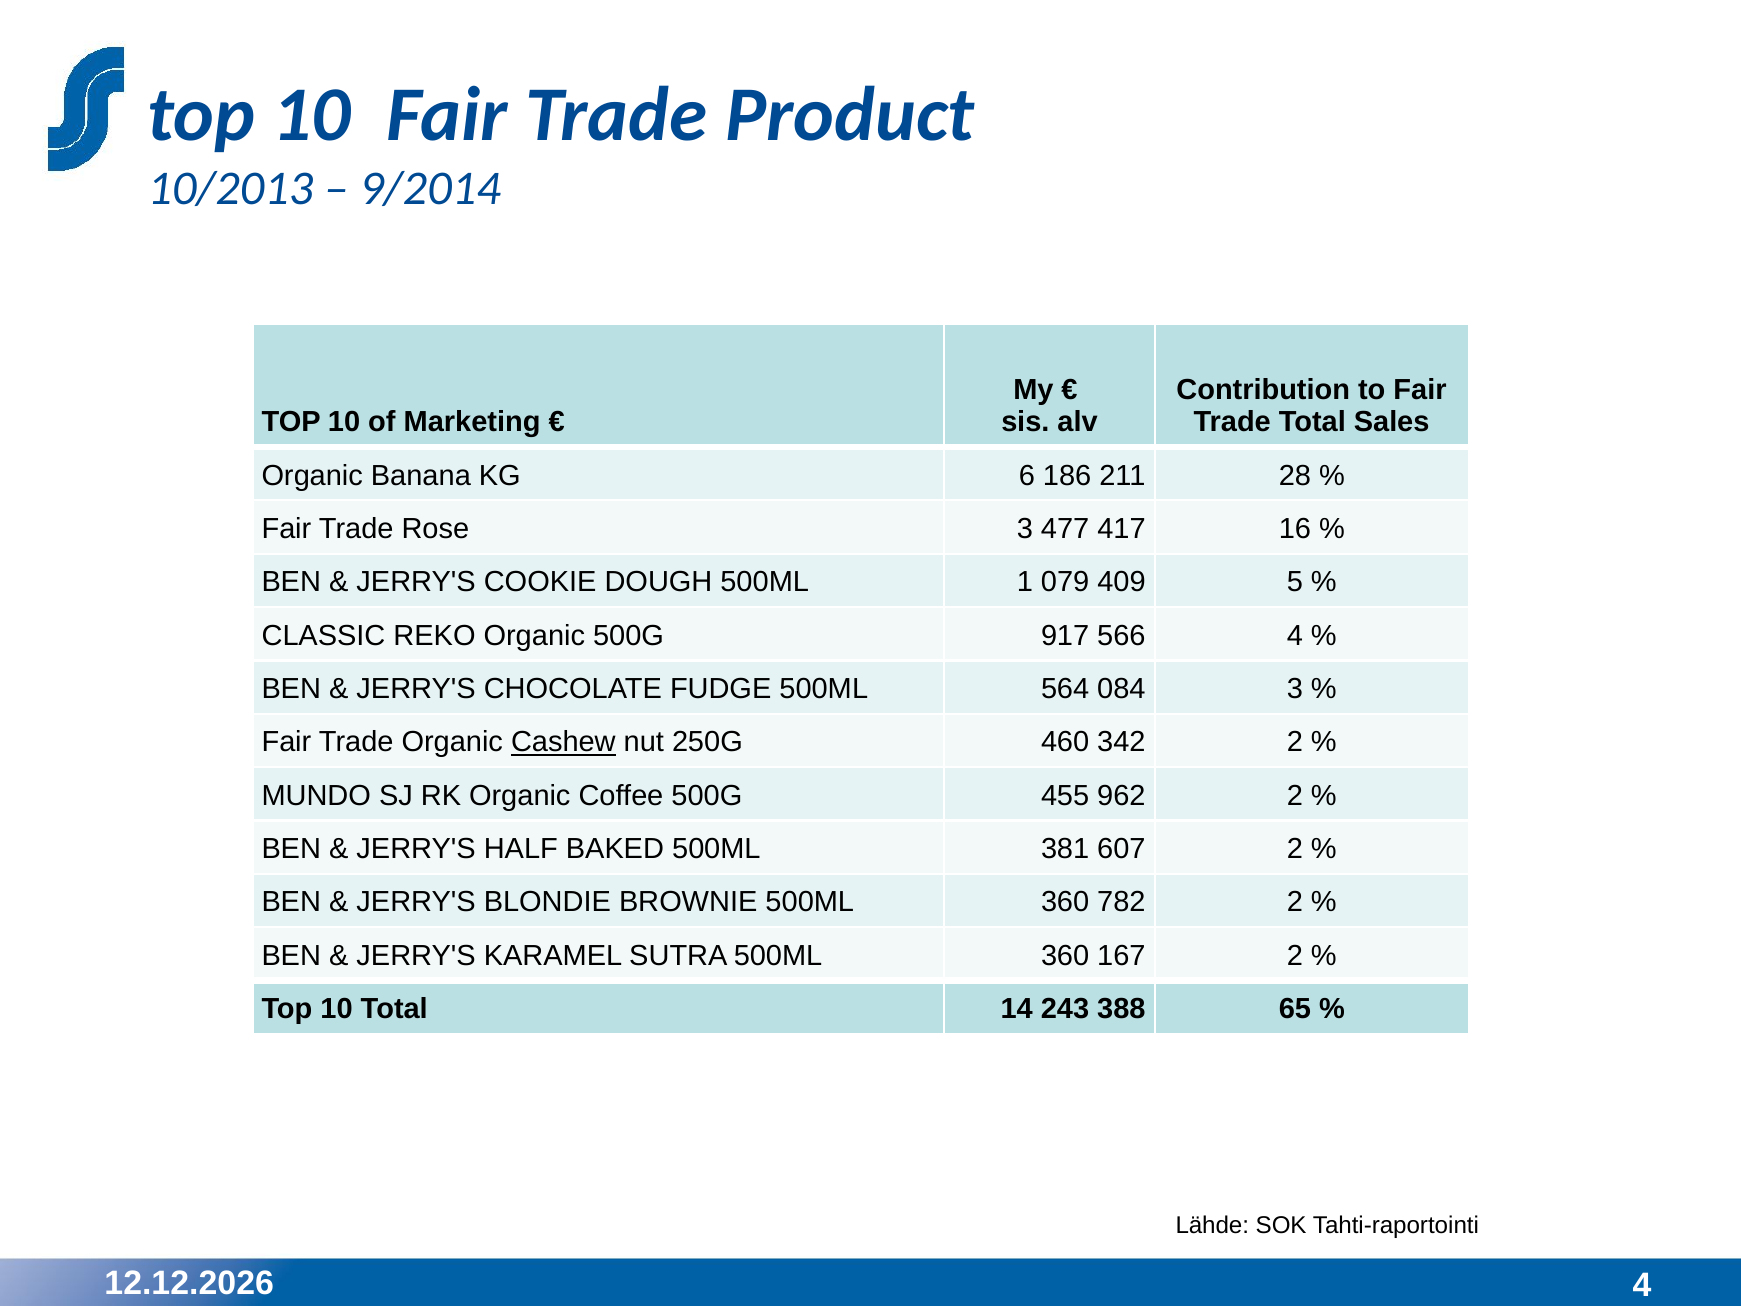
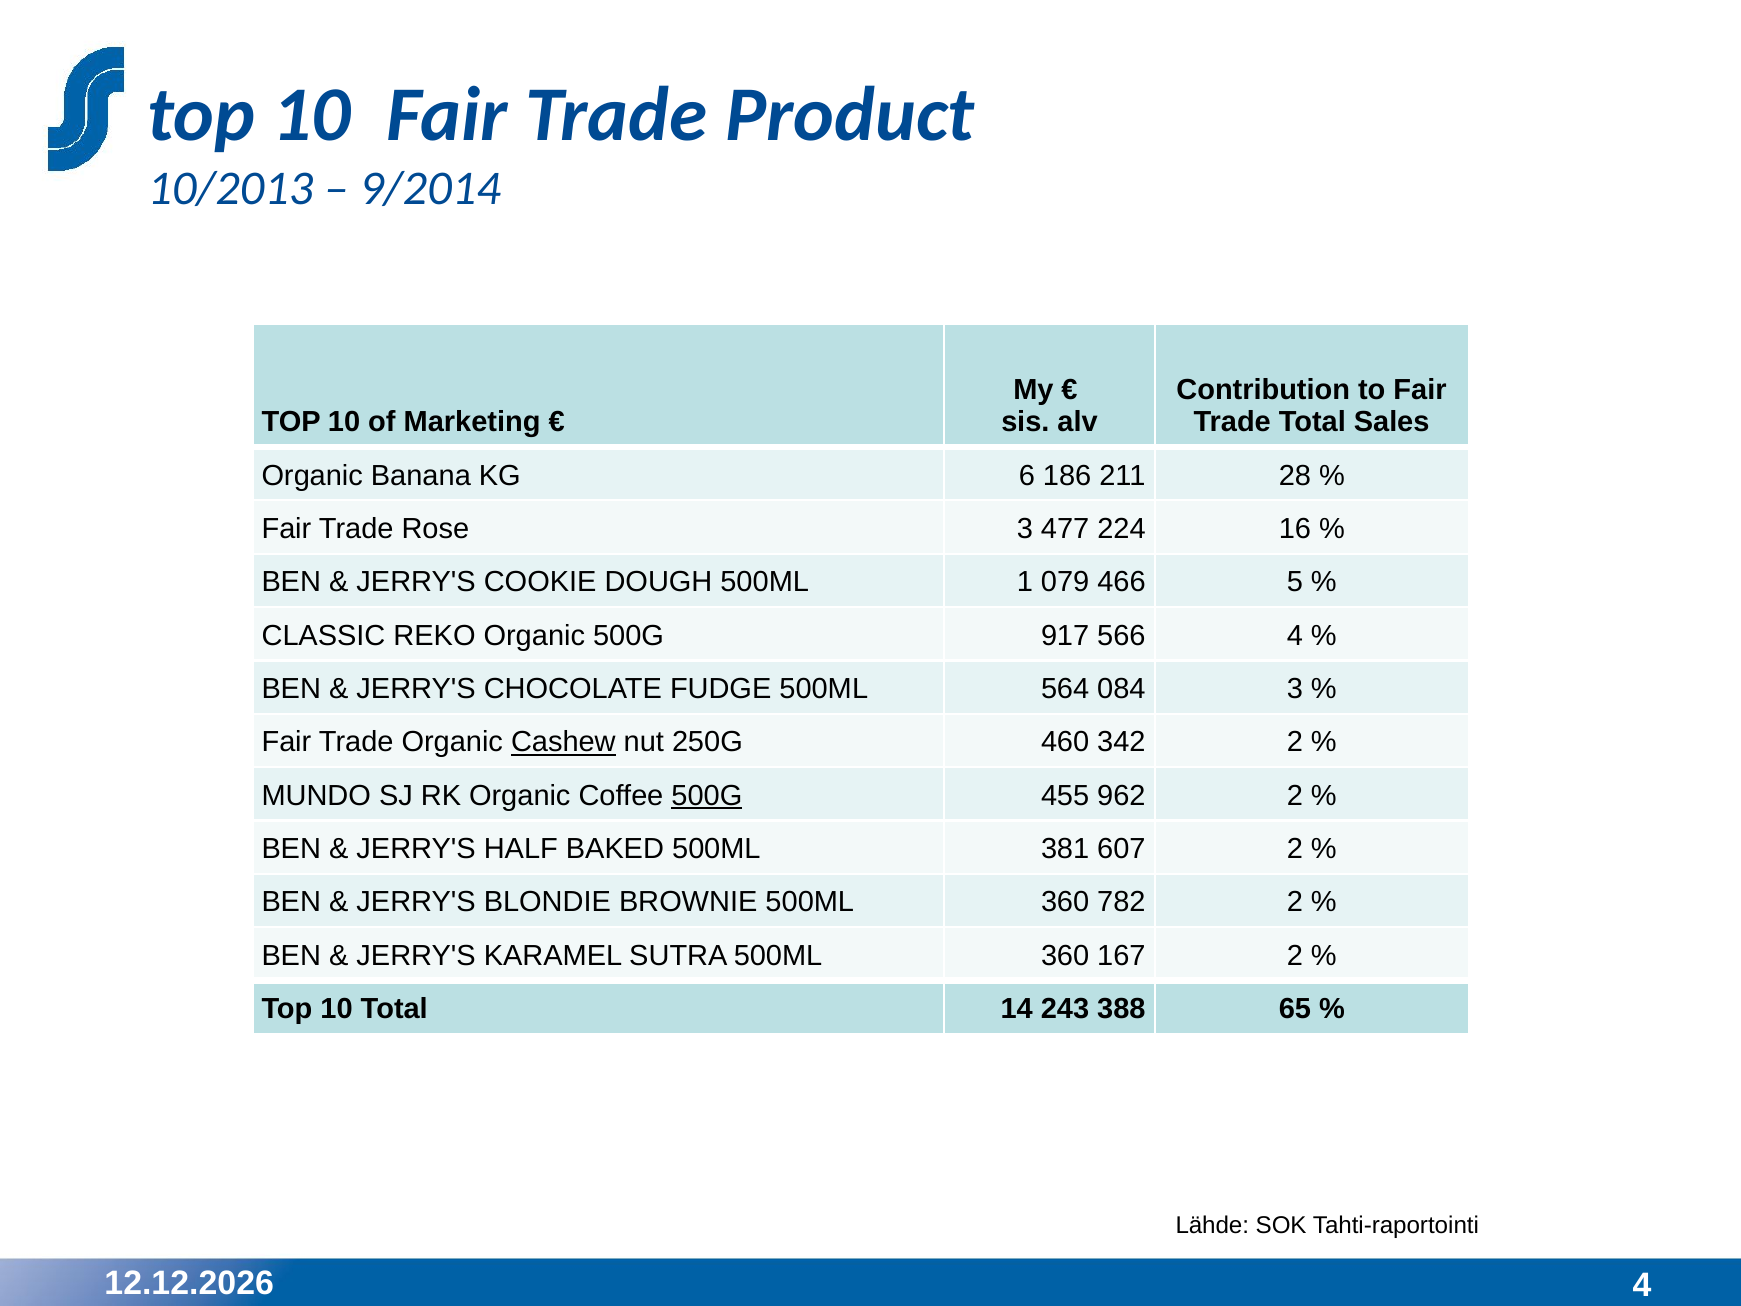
417: 417 -> 224 (1122, 529)
409: 409 -> 466 (1122, 582)
500G underline: none -> present (707, 796)
